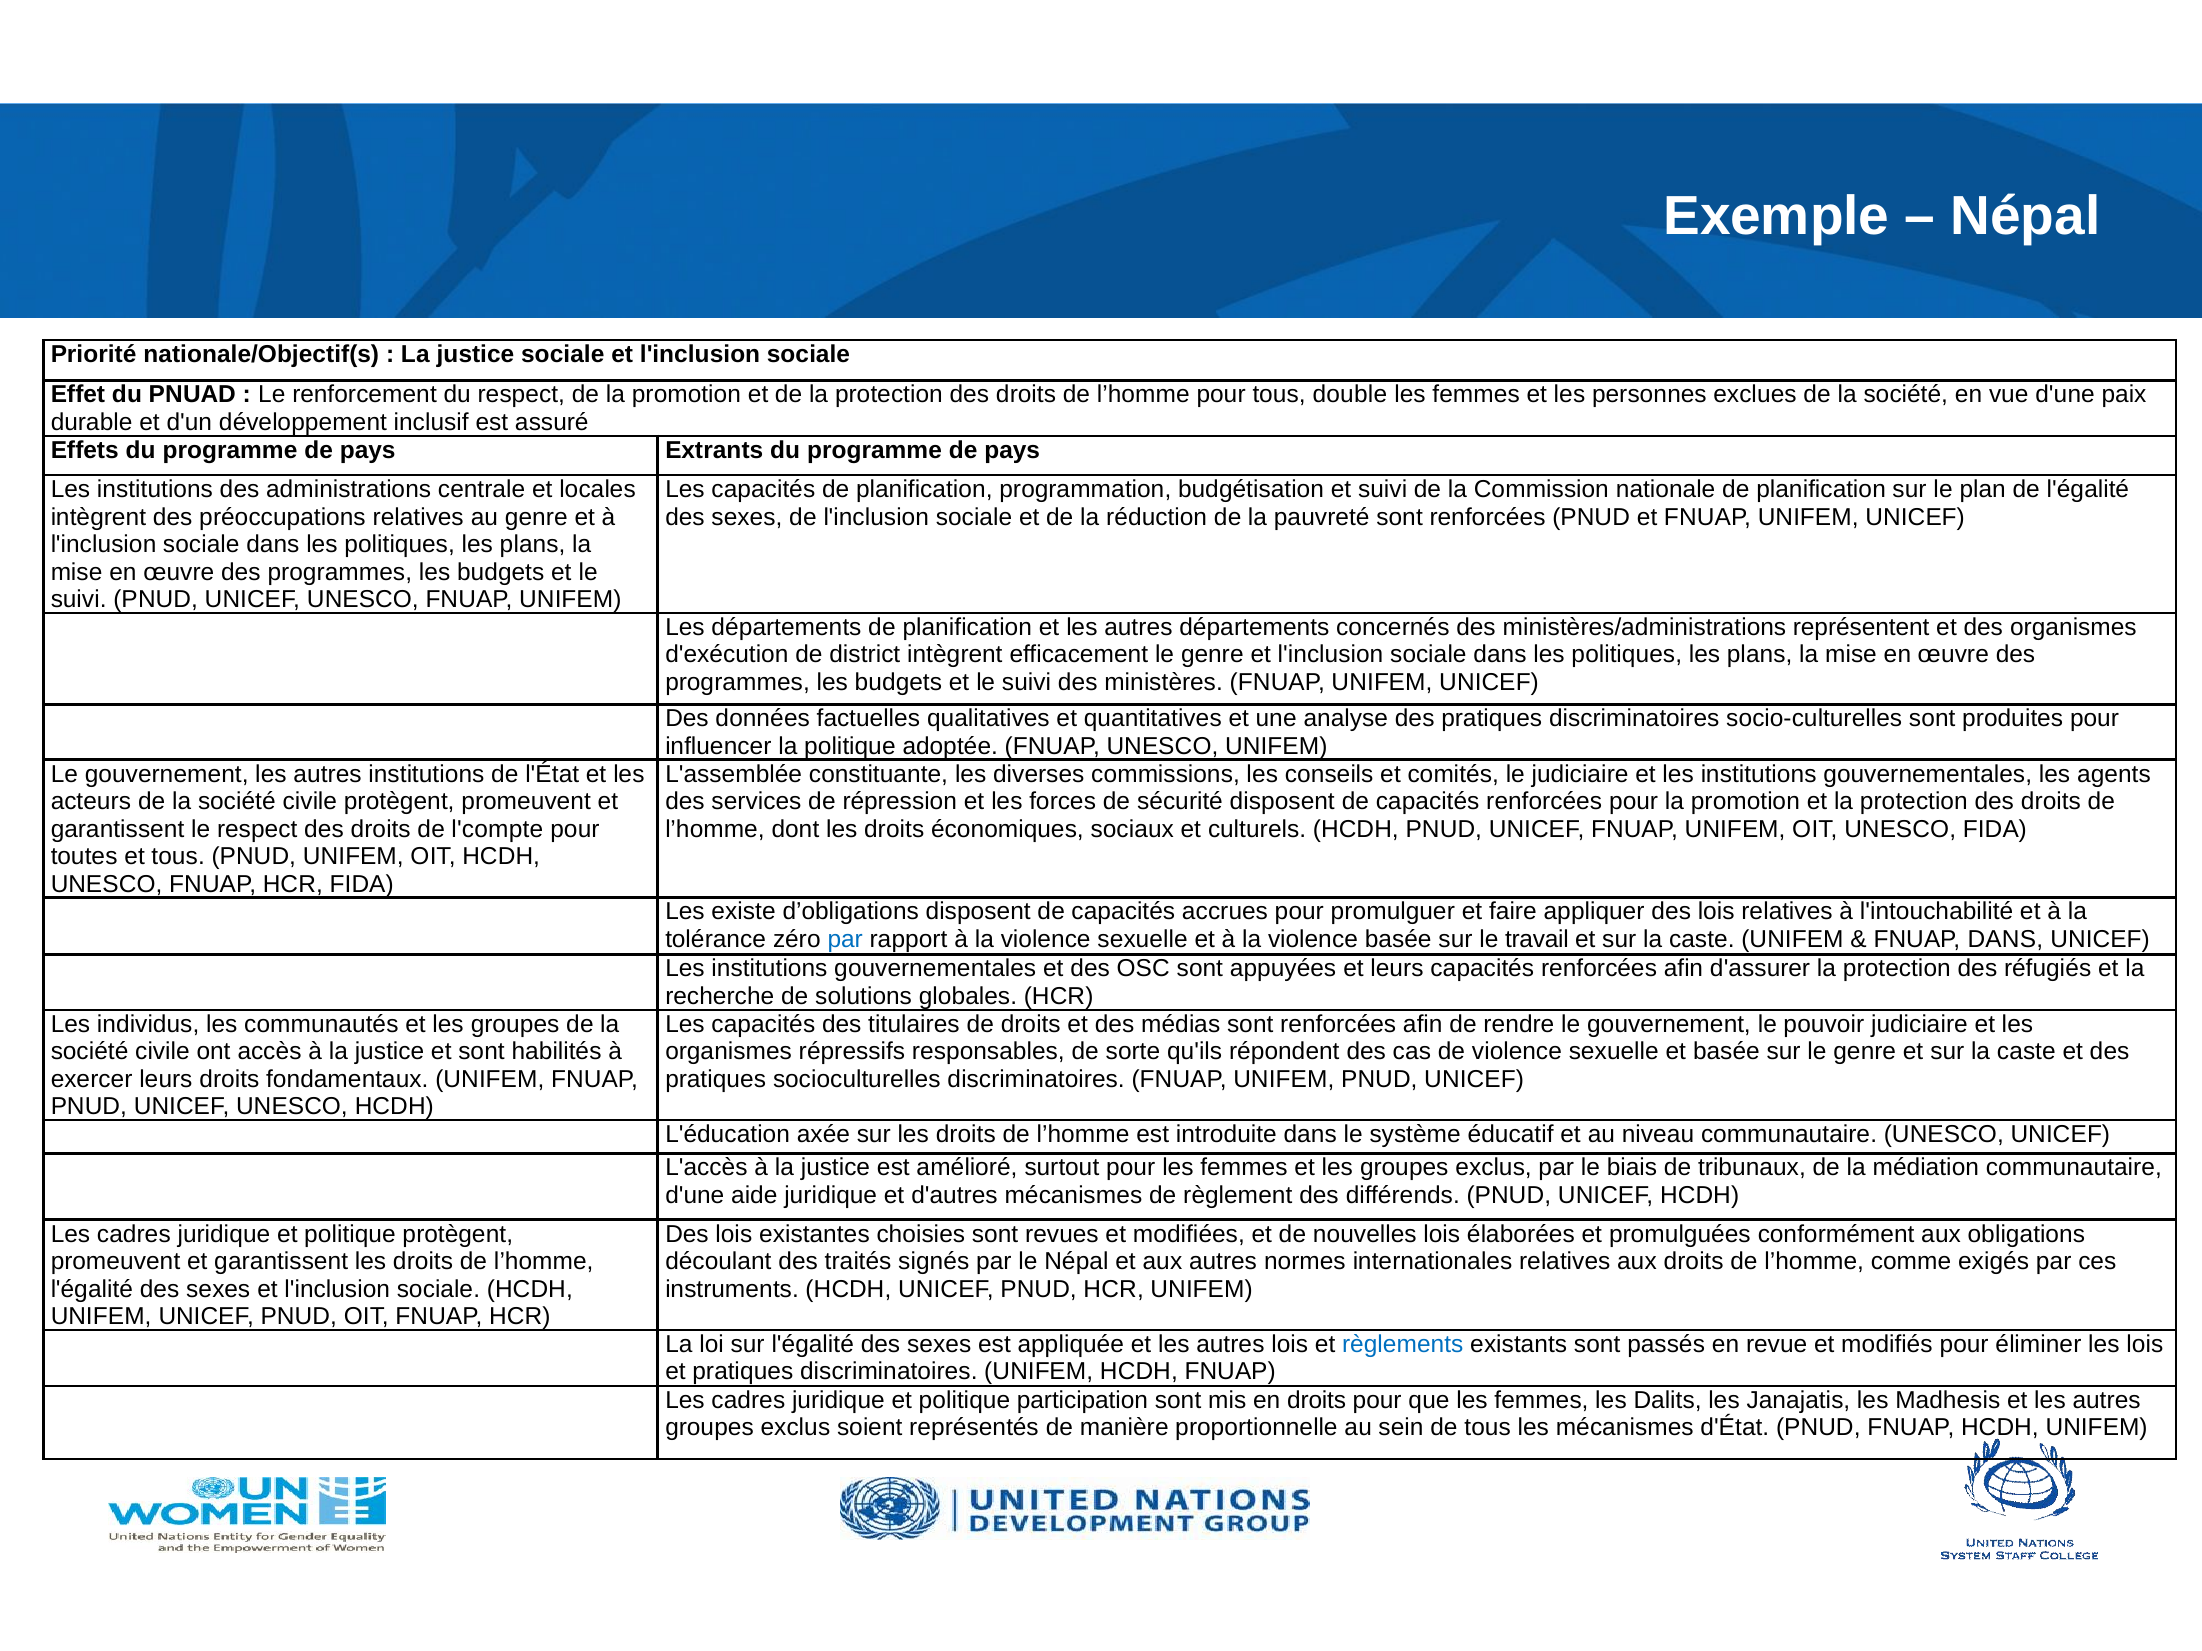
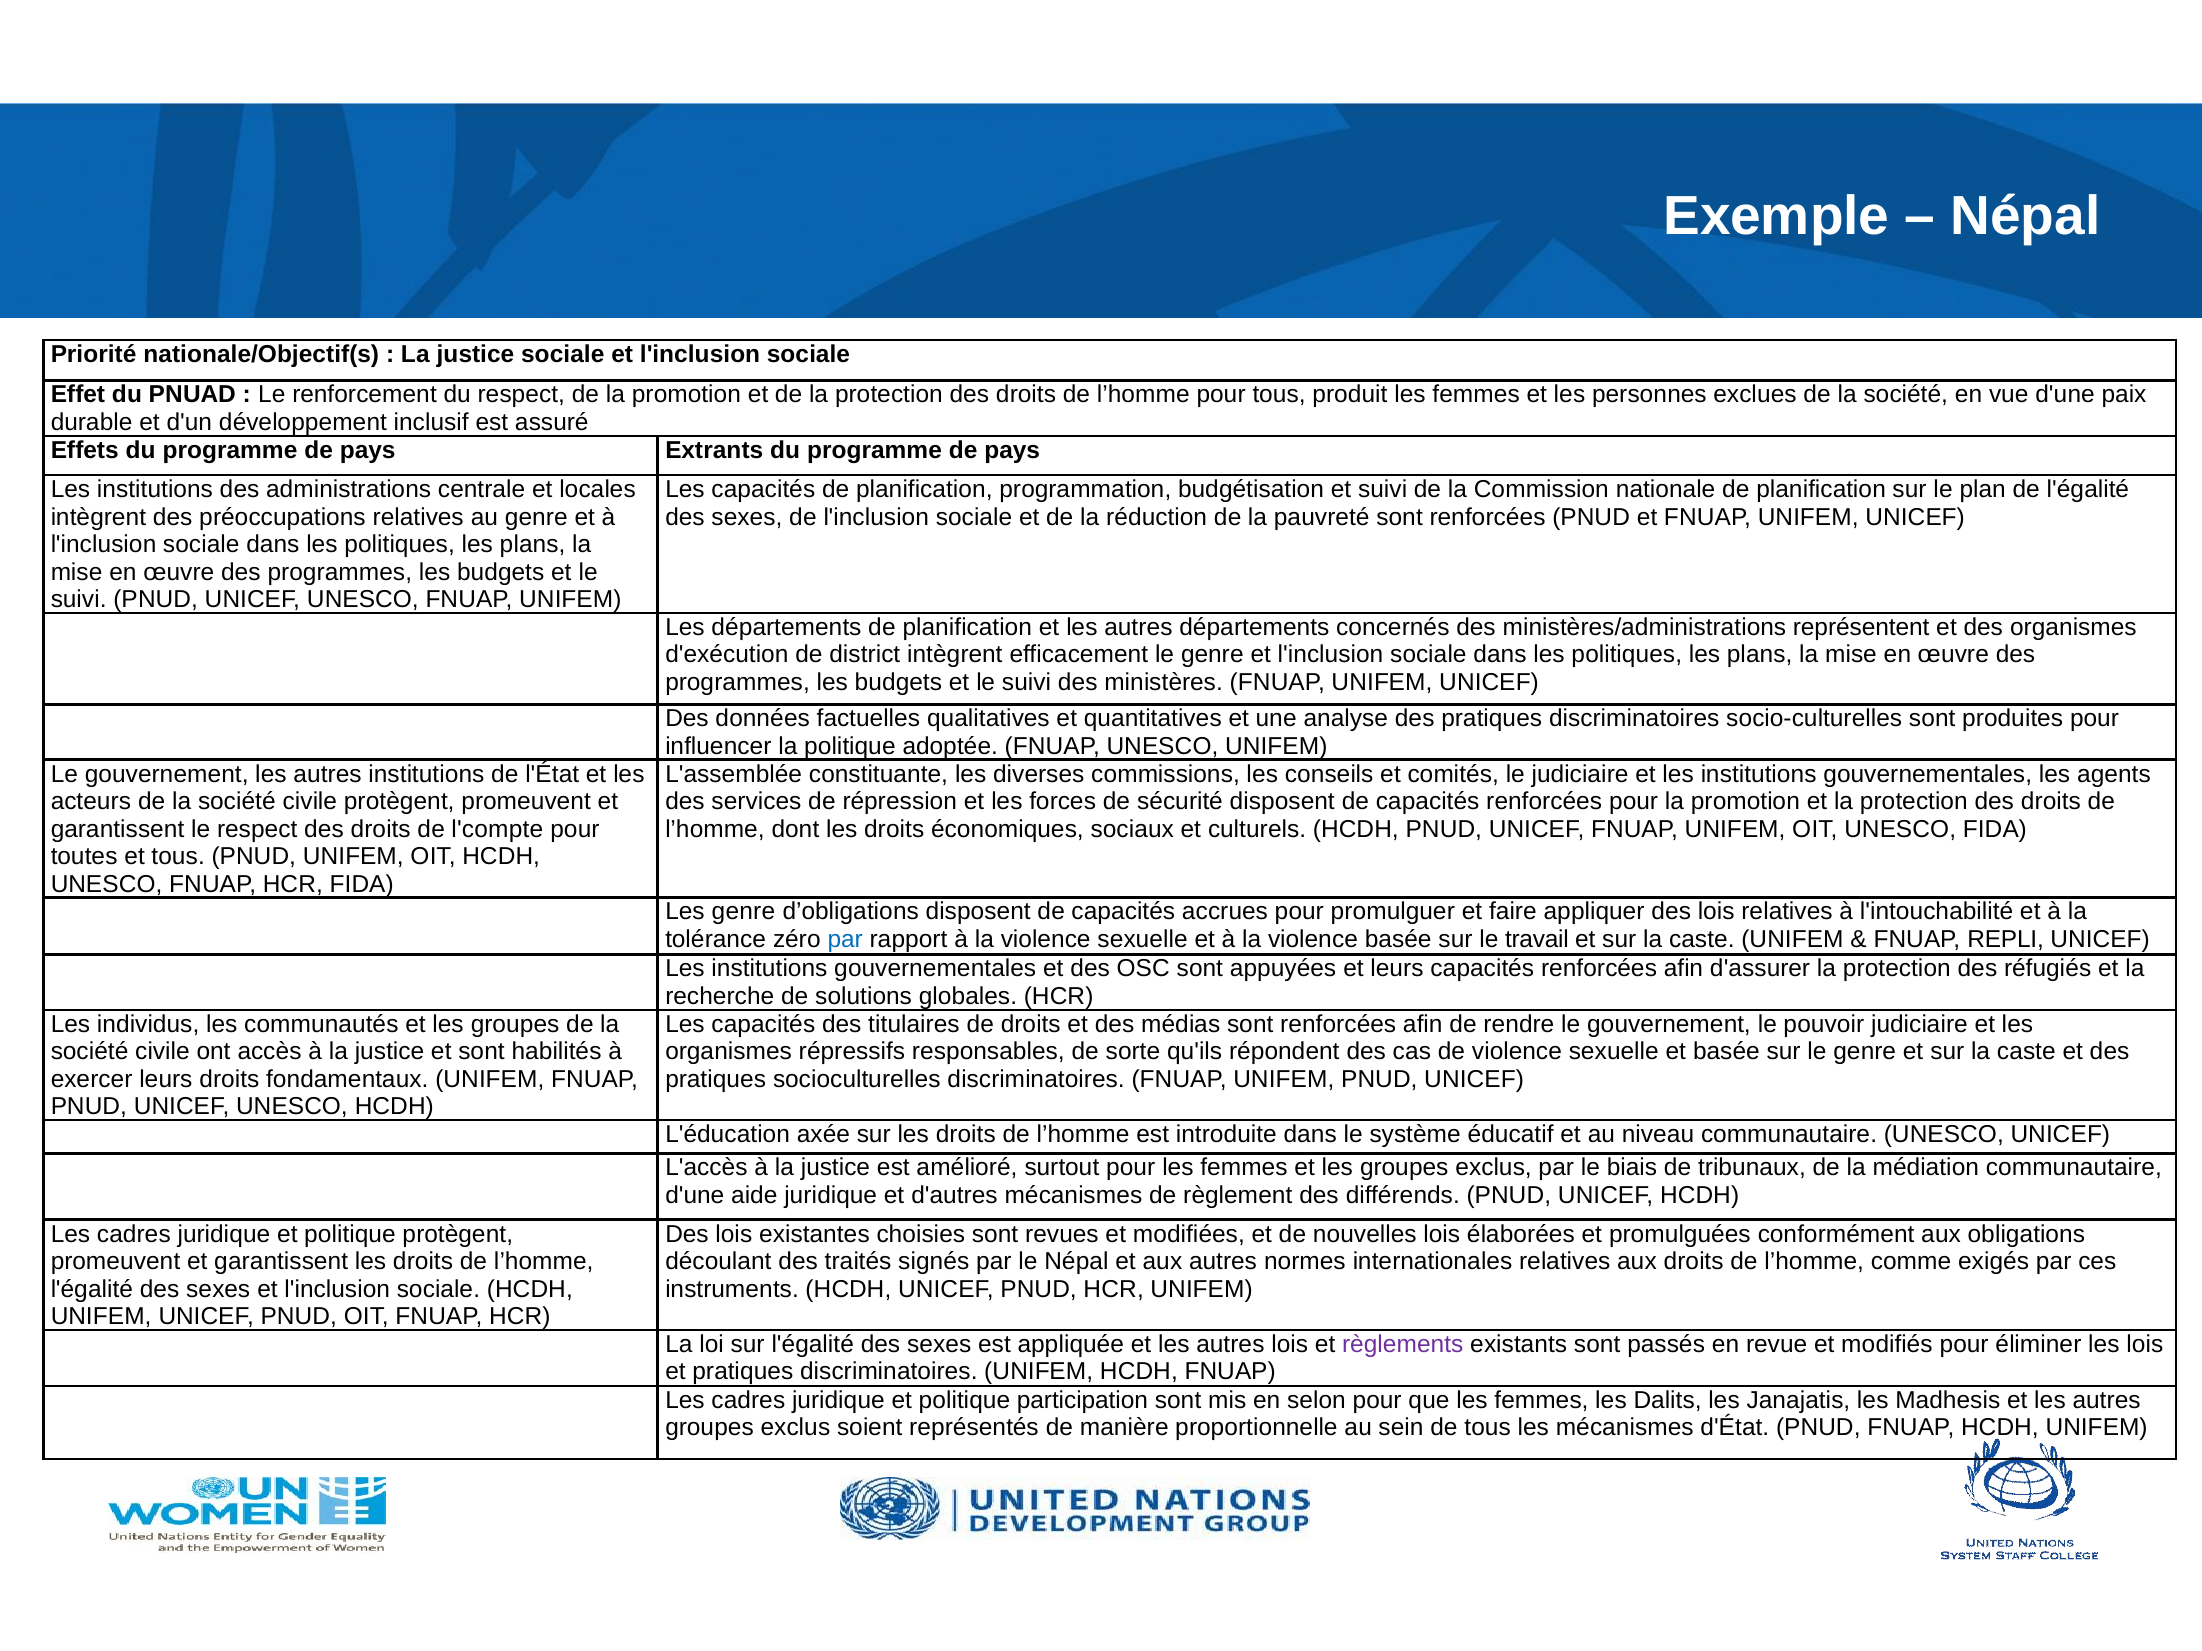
double: double -> produit (1350, 395)
Les existe: existe -> genre (743, 912)
FNUAP DANS: DANS -> REPLI (2006, 940)
règlements colour: blue -> purple (1403, 1345)
en droits: droits -> selon (1316, 1401)
